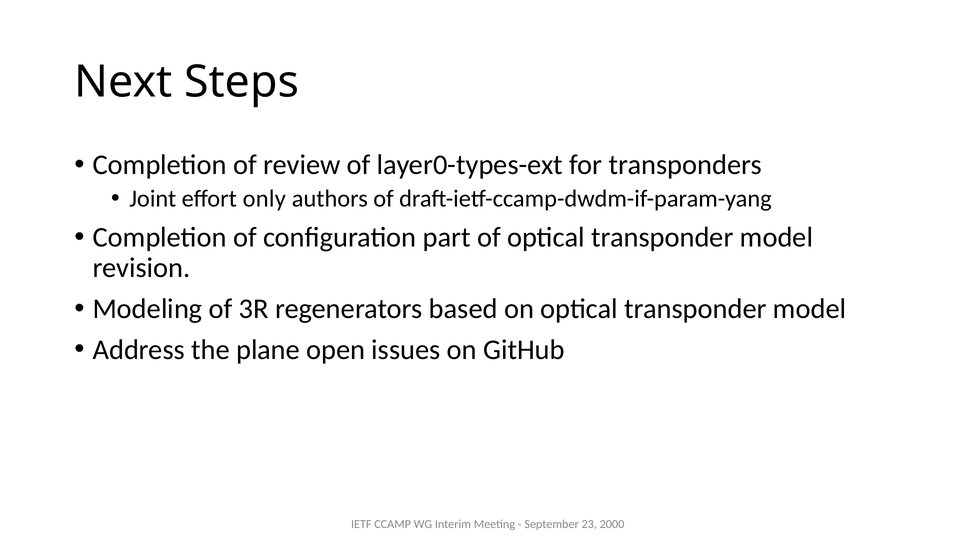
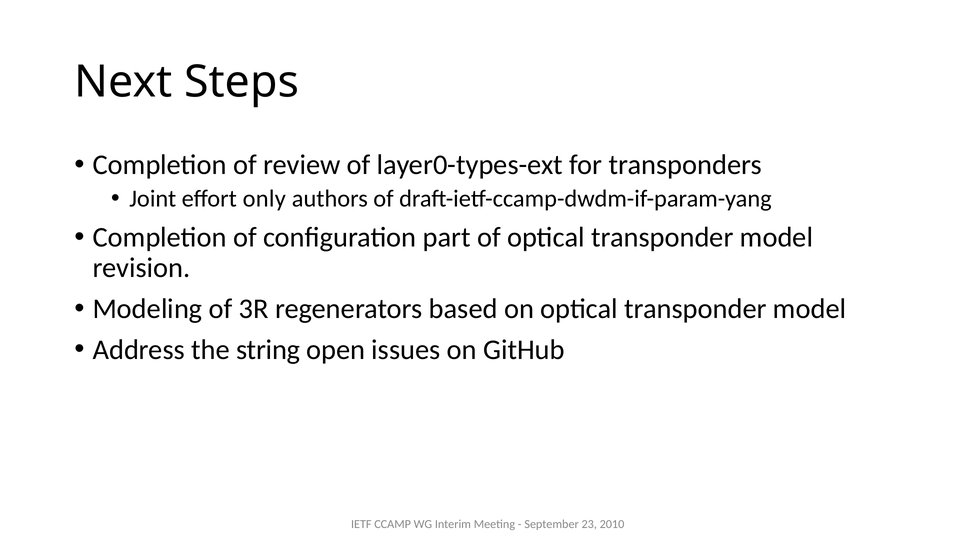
plane: plane -> string (268, 350)
2000: 2000 -> 2010 (612, 524)
